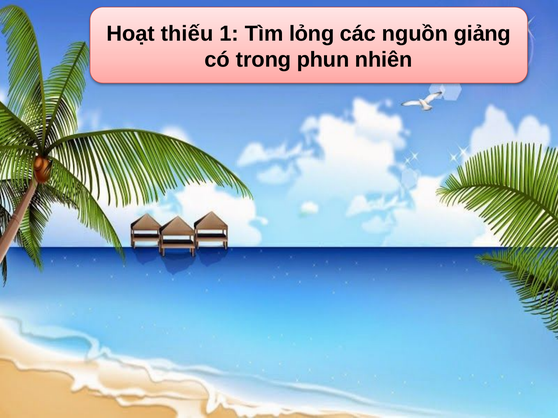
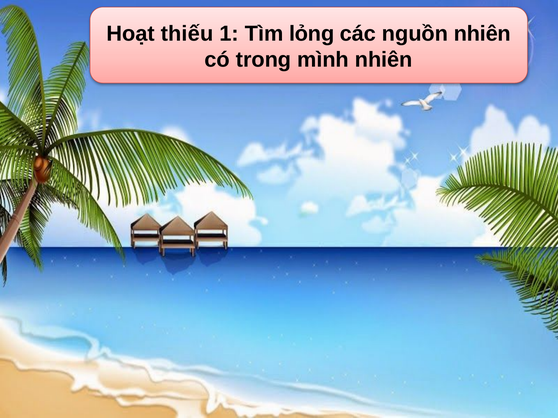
nguồn giảng: giảng -> nhiên (482, 34)
phun: phun -> mình (323, 60)
